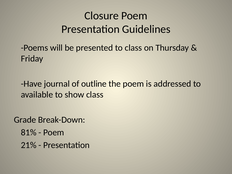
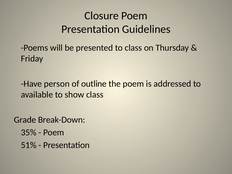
journal: journal -> person (57, 84)
81%: 81% -> 35% (29, 132)
21%: 21% -> 51% (29, 145)
